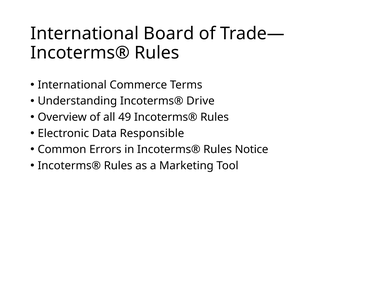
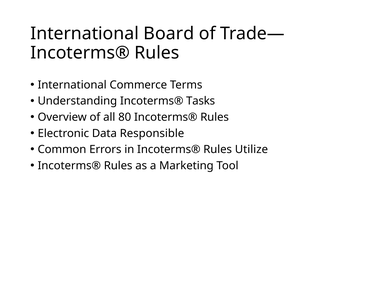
Drive: Drive -> Tasks (201, 101)
49: 49 -> 80 (125, 117)
Notice: Notice -> Utilize (251, 150)
